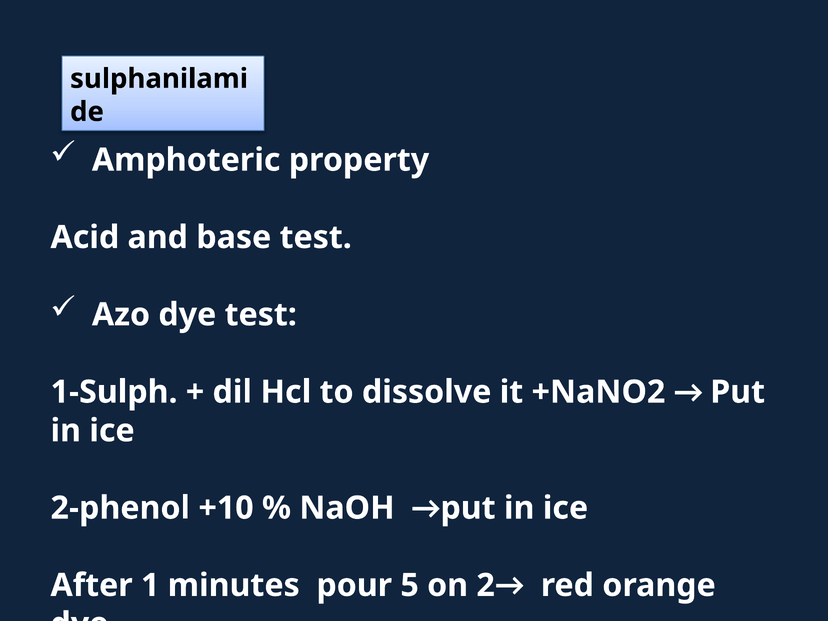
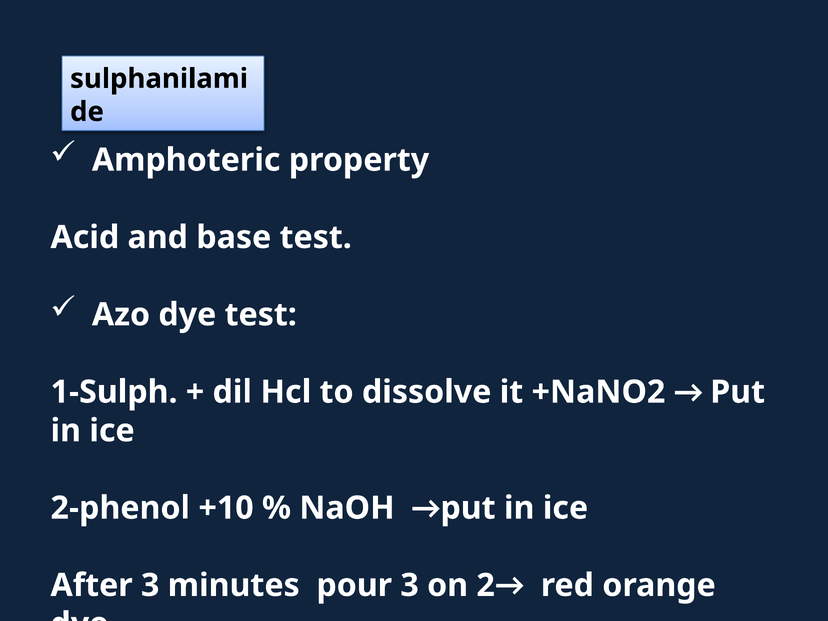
After 1: 1 -> 3 (150, 585)
pour 5: 5 -> 3 (410, 585)
